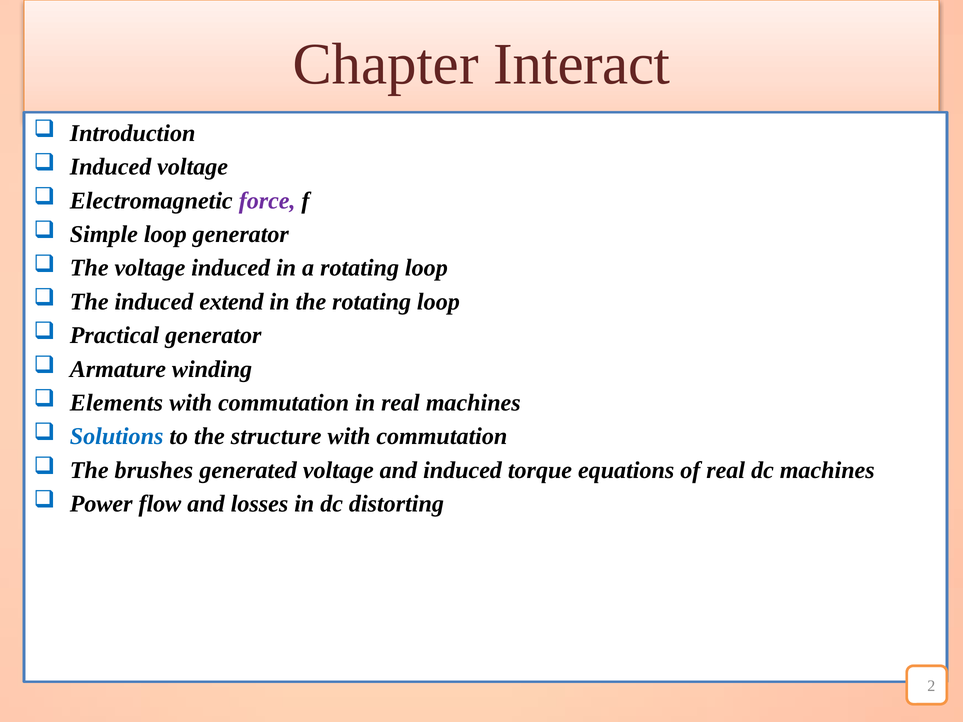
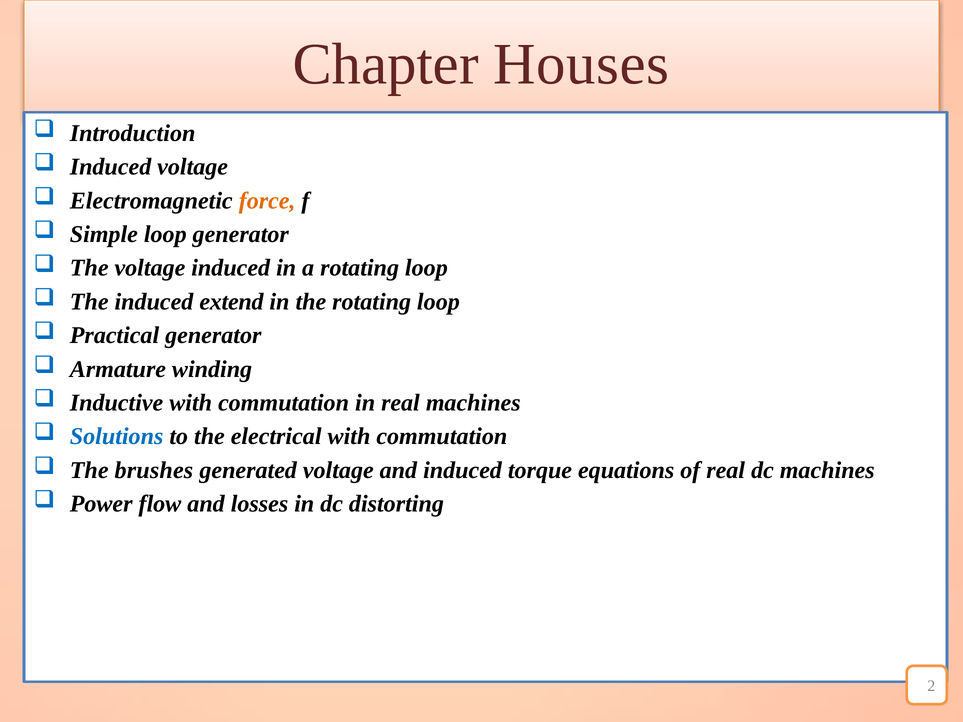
Interact: Interact -> Houses (581, 64)
force colour: purple -> orange (267, 201)
Elements: Elements -> Inductive (117, 403)
structure: structure -> electrical (276, 437)
